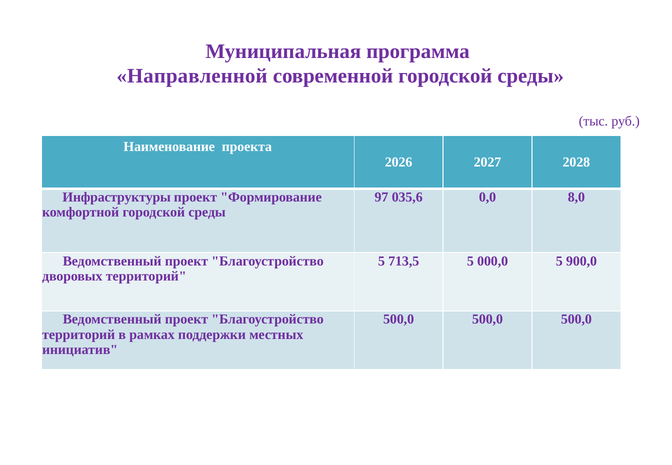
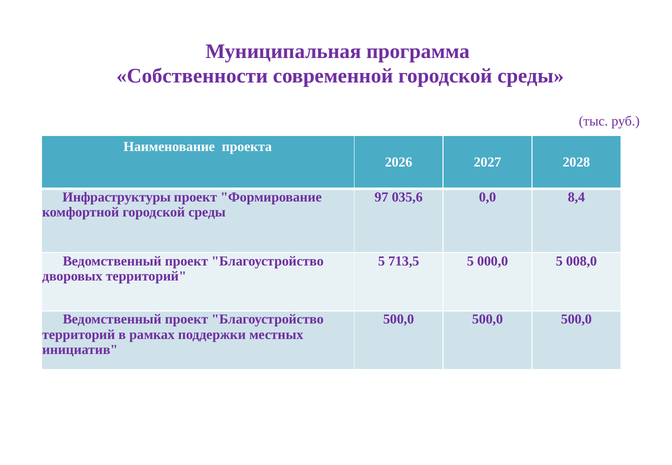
Направленной: Направленной -> Собственности (192, 76)
8,0: 8,0 -> 8,4 (576, 197)
900,0: 900,0 -> 008,0 (582, 261)
